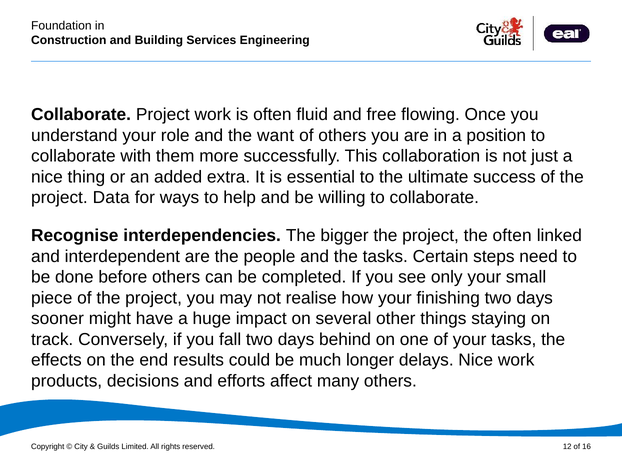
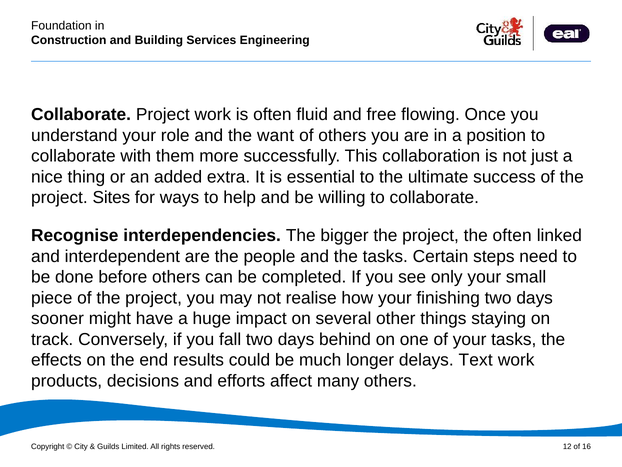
Data: Data -> Sites (111, 197)
delays Nice: Nice -> Text (476, 360)
